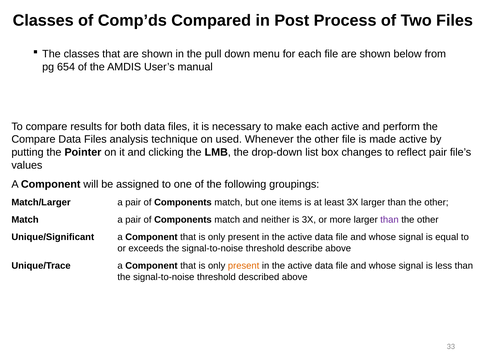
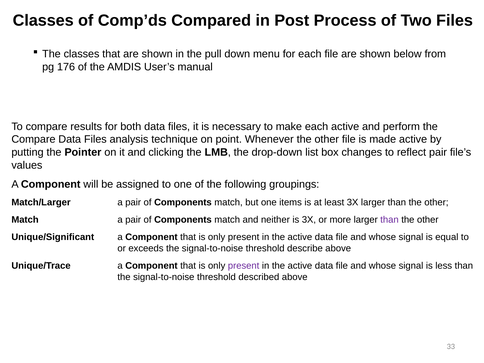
654: 654 -> 176 (66, 67)
used: used -> point (229, 139)
present colour: orange -> purple (244, 266)
